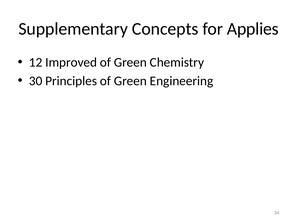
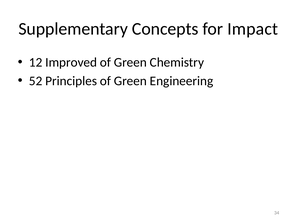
Applies: Applies -> Impact (253, 29)
30: 30 -> 52 (36, 81)
